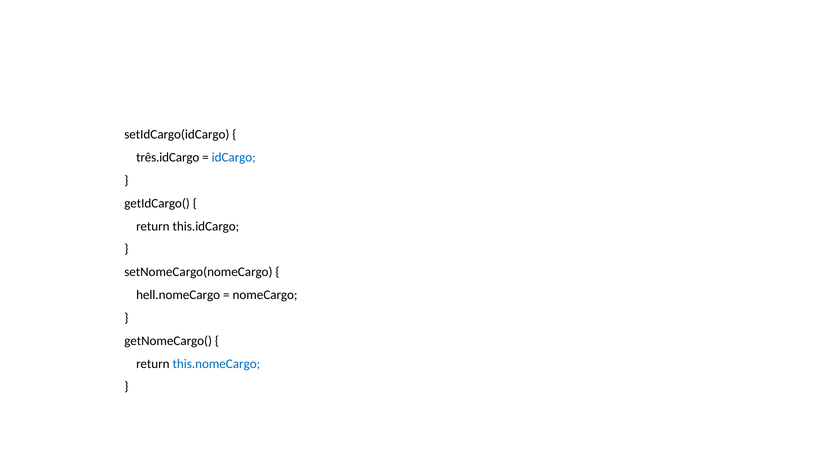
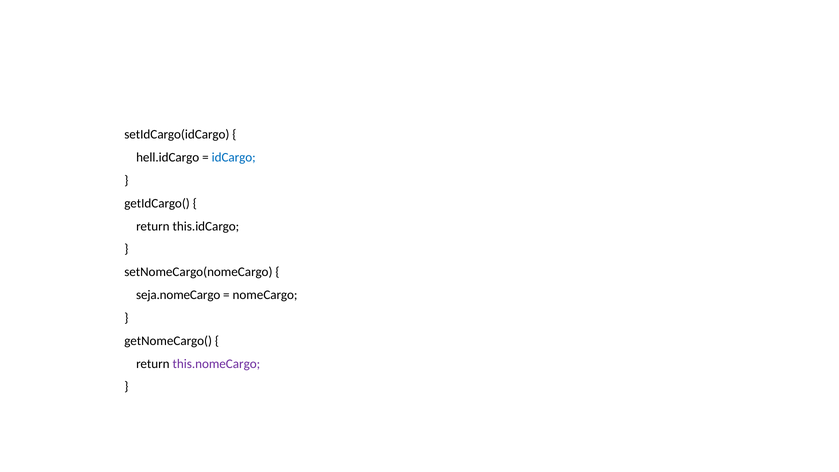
três.idCargo: três.idCargo -> hell.idCargo (168, 157)
hell.nomeCargo: hell.nomeCargo -> seja.nomeCargo (178, 295)
this.nomeCargo colour: blue -> purple (216, 364)
